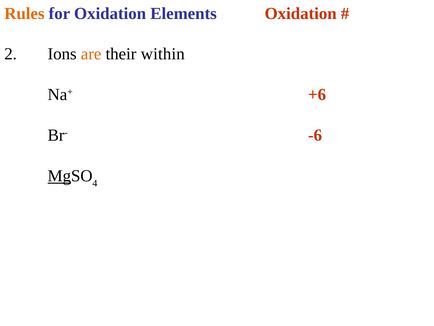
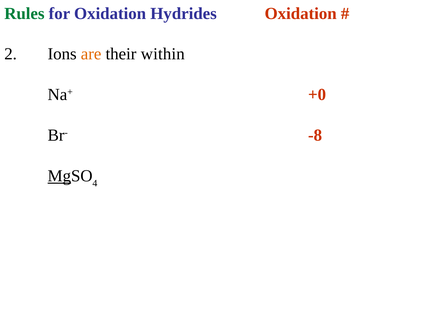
Rules colour: orange -> green (24, 13)
Elements: Elements -> Hydrides (184, 13)
+6: +6 -> +0 (317, 94)
-6: -6 -> -8 (315, 135)
